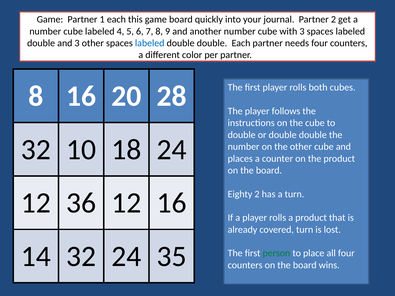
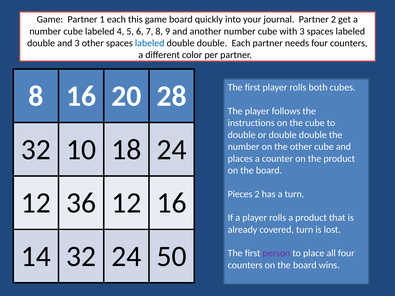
Eighty: Eighty -> Pieces (240, 194)
35: 35 -> 50 (172, 257)
person colour: green -> purple (276, 253)
